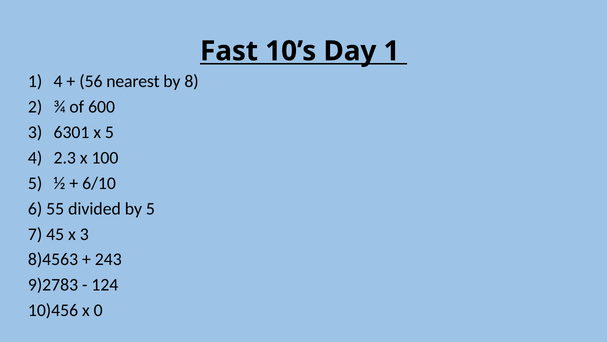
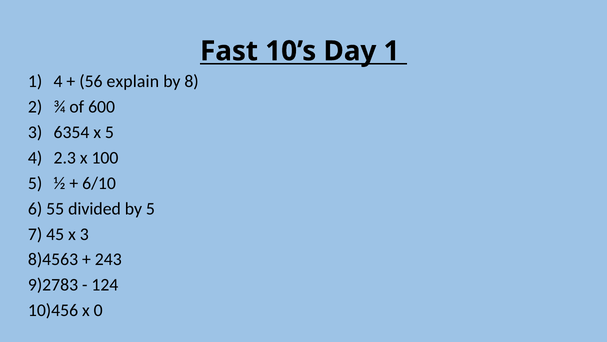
nearest: nearest -> explain (133, 81)
6301: 6301 -> 6354 (71, 132)
